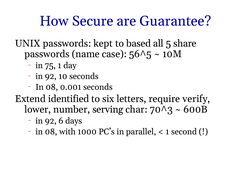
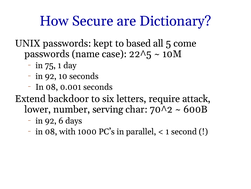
Guarantee: Guarantee -> Dictionary (175, 21)
share: share -> come (185, 43)
56^5: 56^5 -> 22^5 (140, 54)
identified: identified -> backdoor (69, 98)
verify: verify -> attack (196, 98)
70^3: 70^3 -> 70^2 (161, 109)
